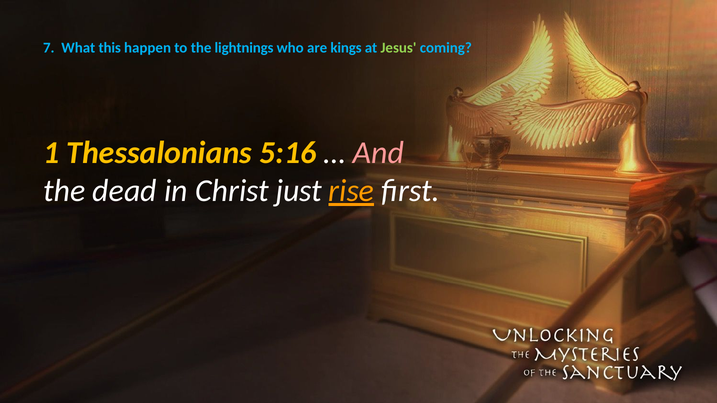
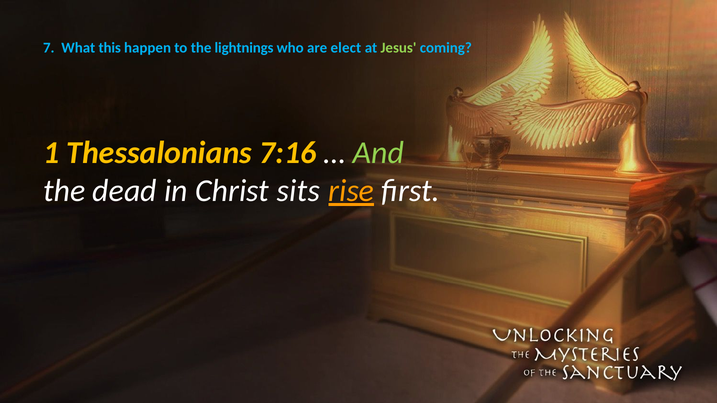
kings: kings -> elect (346, 48)
5:16: 5:16 -> 7:16 (288, 153)
And colour: pink -> light green (379, 153)
just: just -> sits (298, 191)
